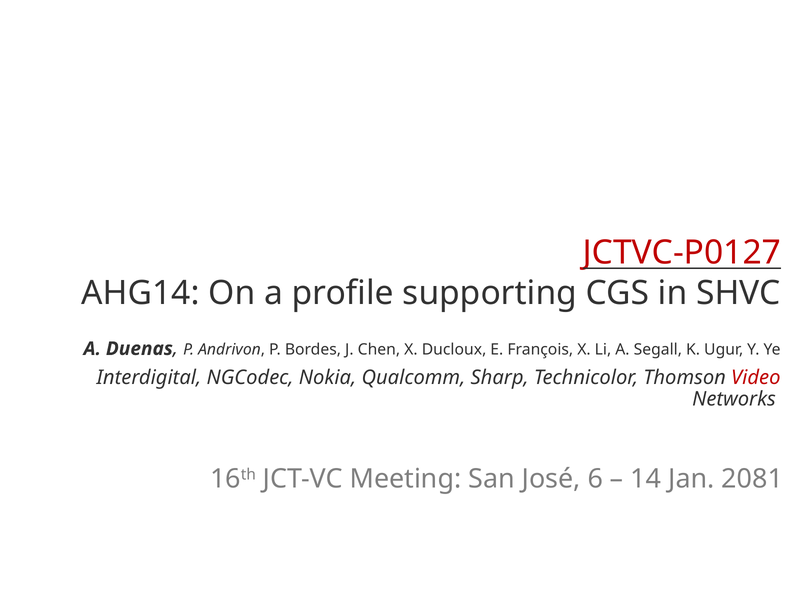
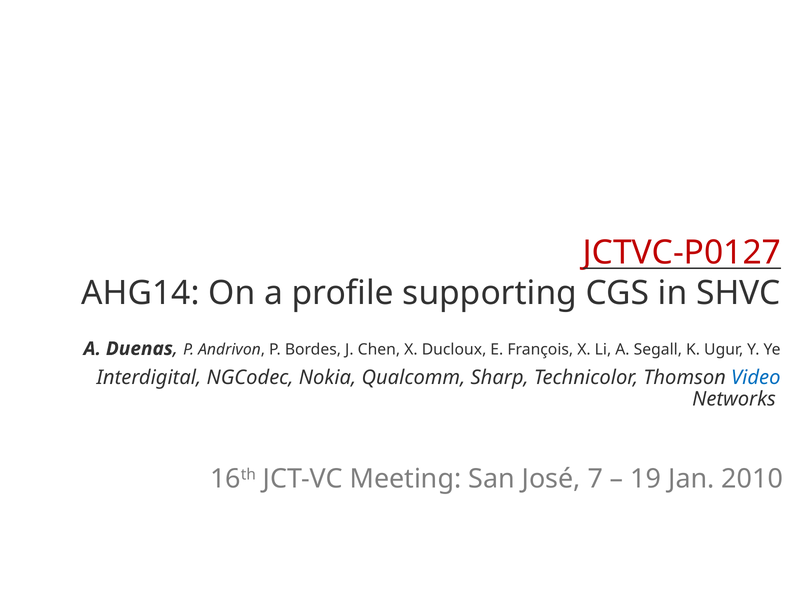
Video colour: red -> blue (756, 378)
6: 6 -> 7 (595, 479)
14: 14 -> 19 (646, 479)
2081: 2081 -> 2010 (752, 479)
